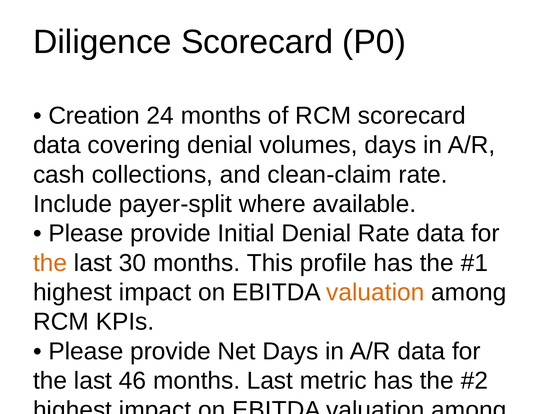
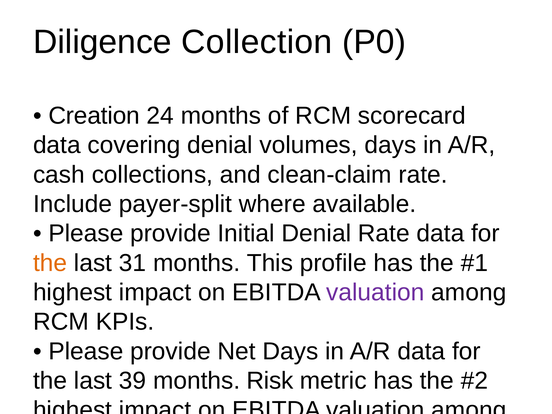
Diligence Scorecard: Scorecard -> Collection (257, 42)
30: 30 -> 31 (133, 263)
valuation colour: orange -> purple (375, 292)
46: 46 -> 39 (133, 381)
months Last: Last -> Risk (270, 381)
